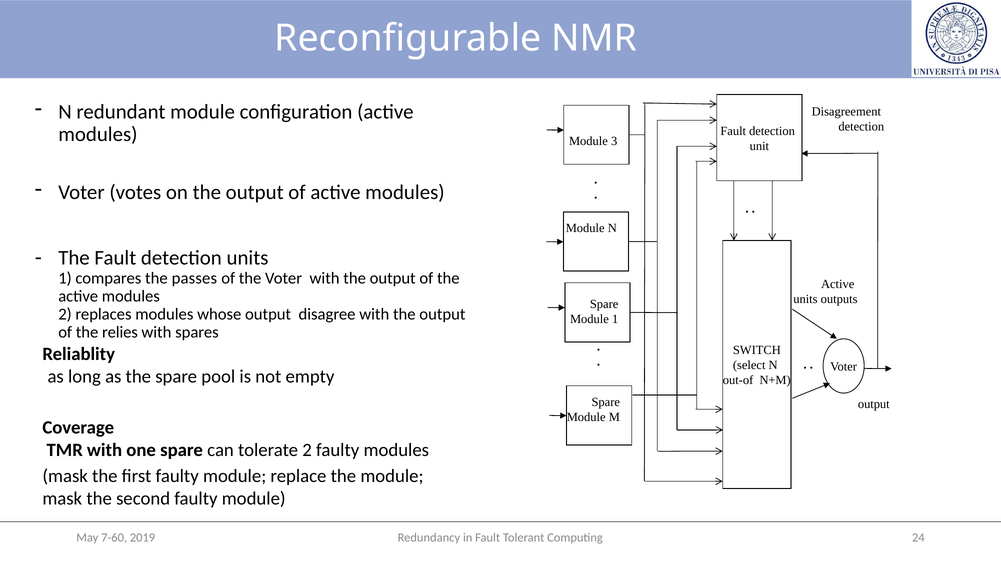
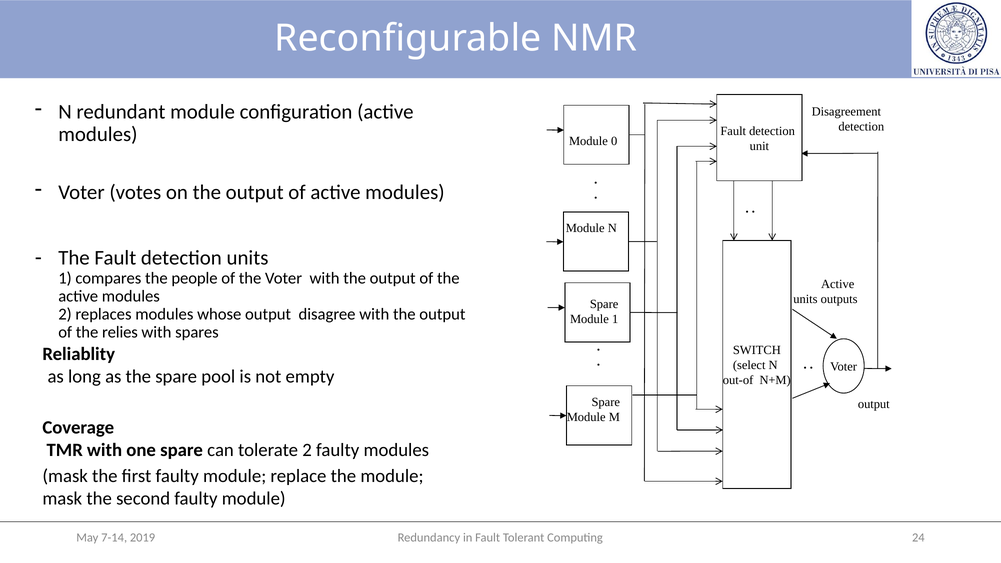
3: 3 -> 0 (614, 141)
passes: passes -> people (195, 278)
7-60: 7-60 -> 7-14 (114, 538)
